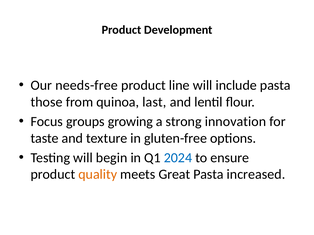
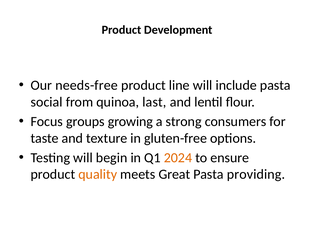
those: those -> social (47, 102)
innovation: innovation -> consumers (236, 122)
2024 colour: blue -> orange (178, 158)
increased: increased -> providing (256, 175)
